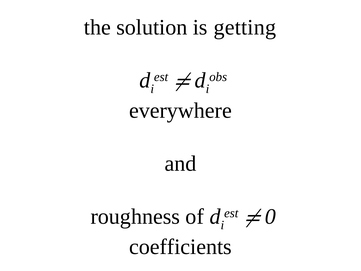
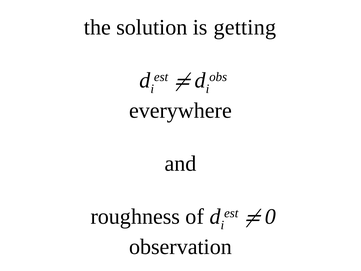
coefficients: coefficients -> observation (180, 247)
